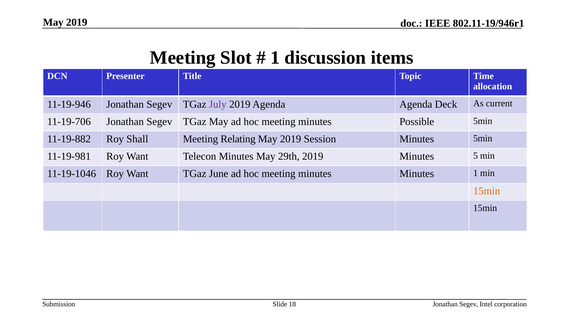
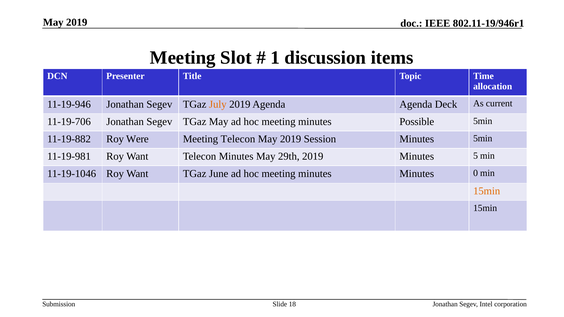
July colour: purple -> orange (218, 104)
Shall: Shall -> Were (137, 139)
Meeting Relating: Relating -> Telecon (238, 139)
Minutes 1: 1 -> 0 (476, 173)
